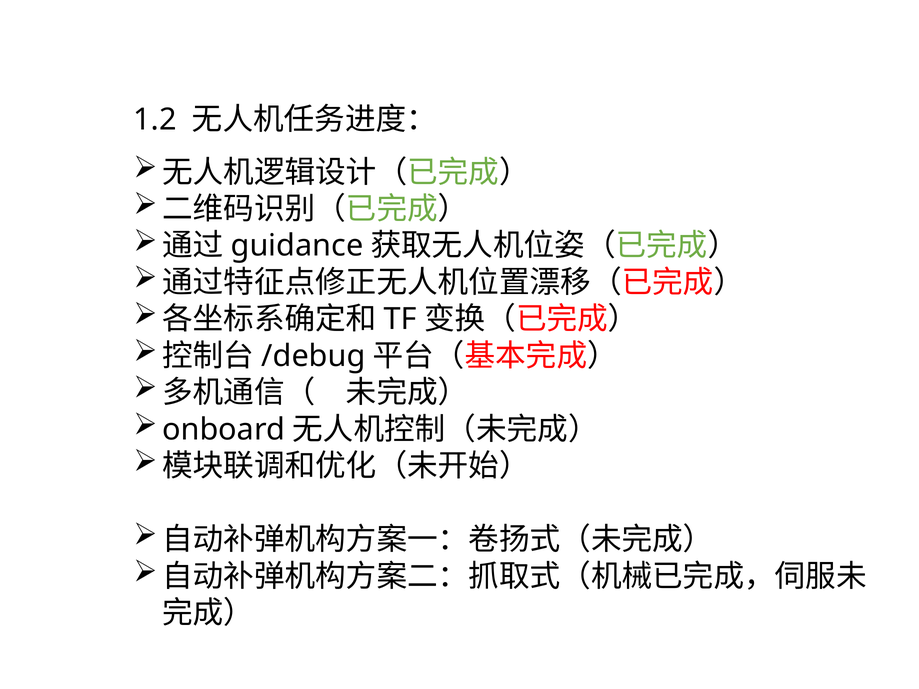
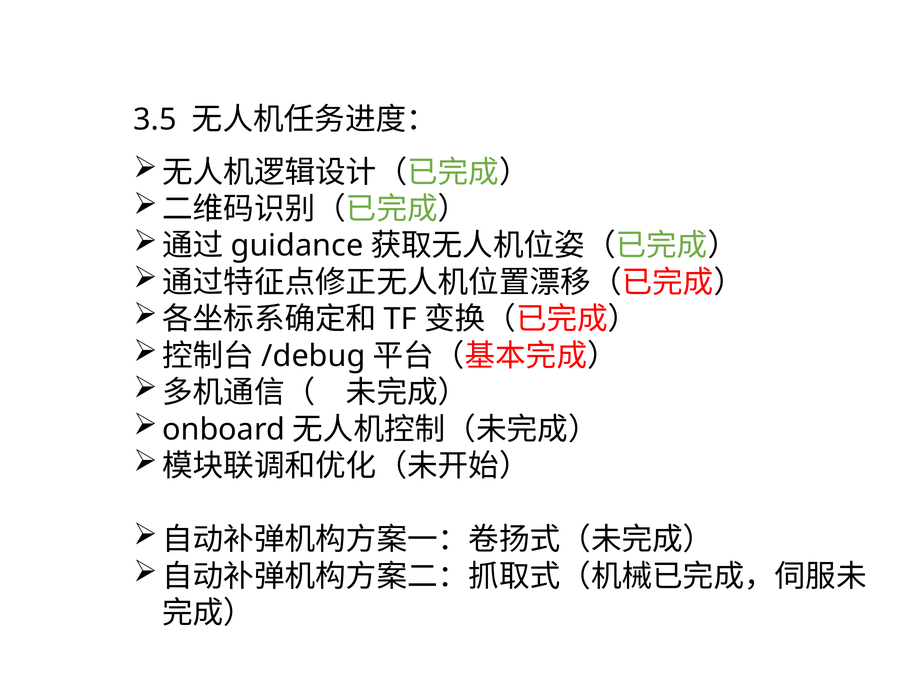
1.2: 1.2 -> 3.5 (155, 120)
